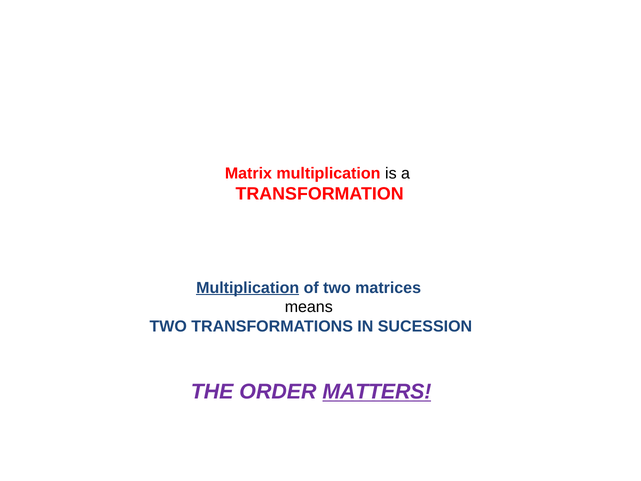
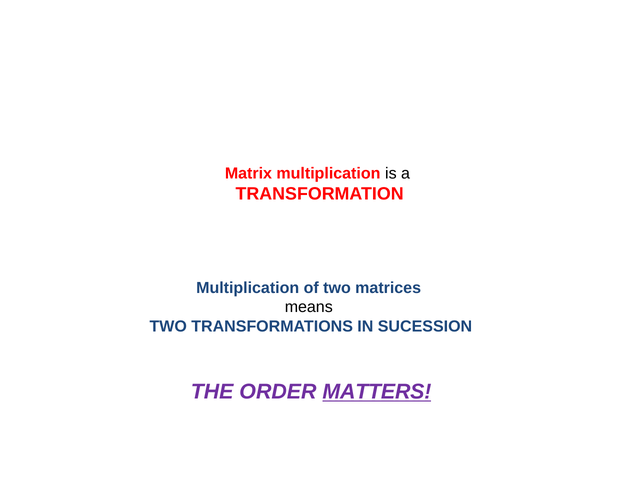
Multiplication underline: present -> none (248, 288)
